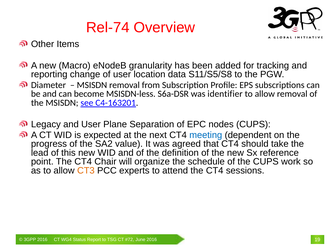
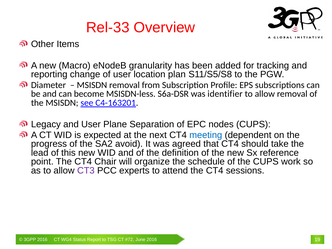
Rel-74: Rel-74 -> Rel-33 (108, 27)
data: data -> plan (177, 74)
value: value -> avoid (129, 144)
CT3 colour: orange -> purple (86, 170)
